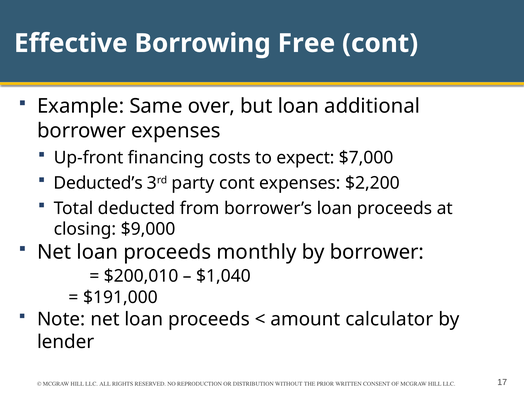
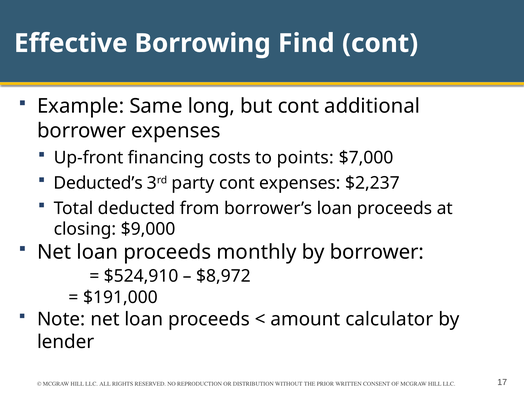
Free: Free -> Find (306, 43)
over: over -> long (211, 106)
but loan: loan -> cont (298, 106)
expect: expect -> points (305, 158)
$2,200: $2,200 -> $2,237 (372, 183)
$200,010: $200,010 -> $524,910 (141, 276)
$1,040: $1,040 -> $8,972 (224, 276)
